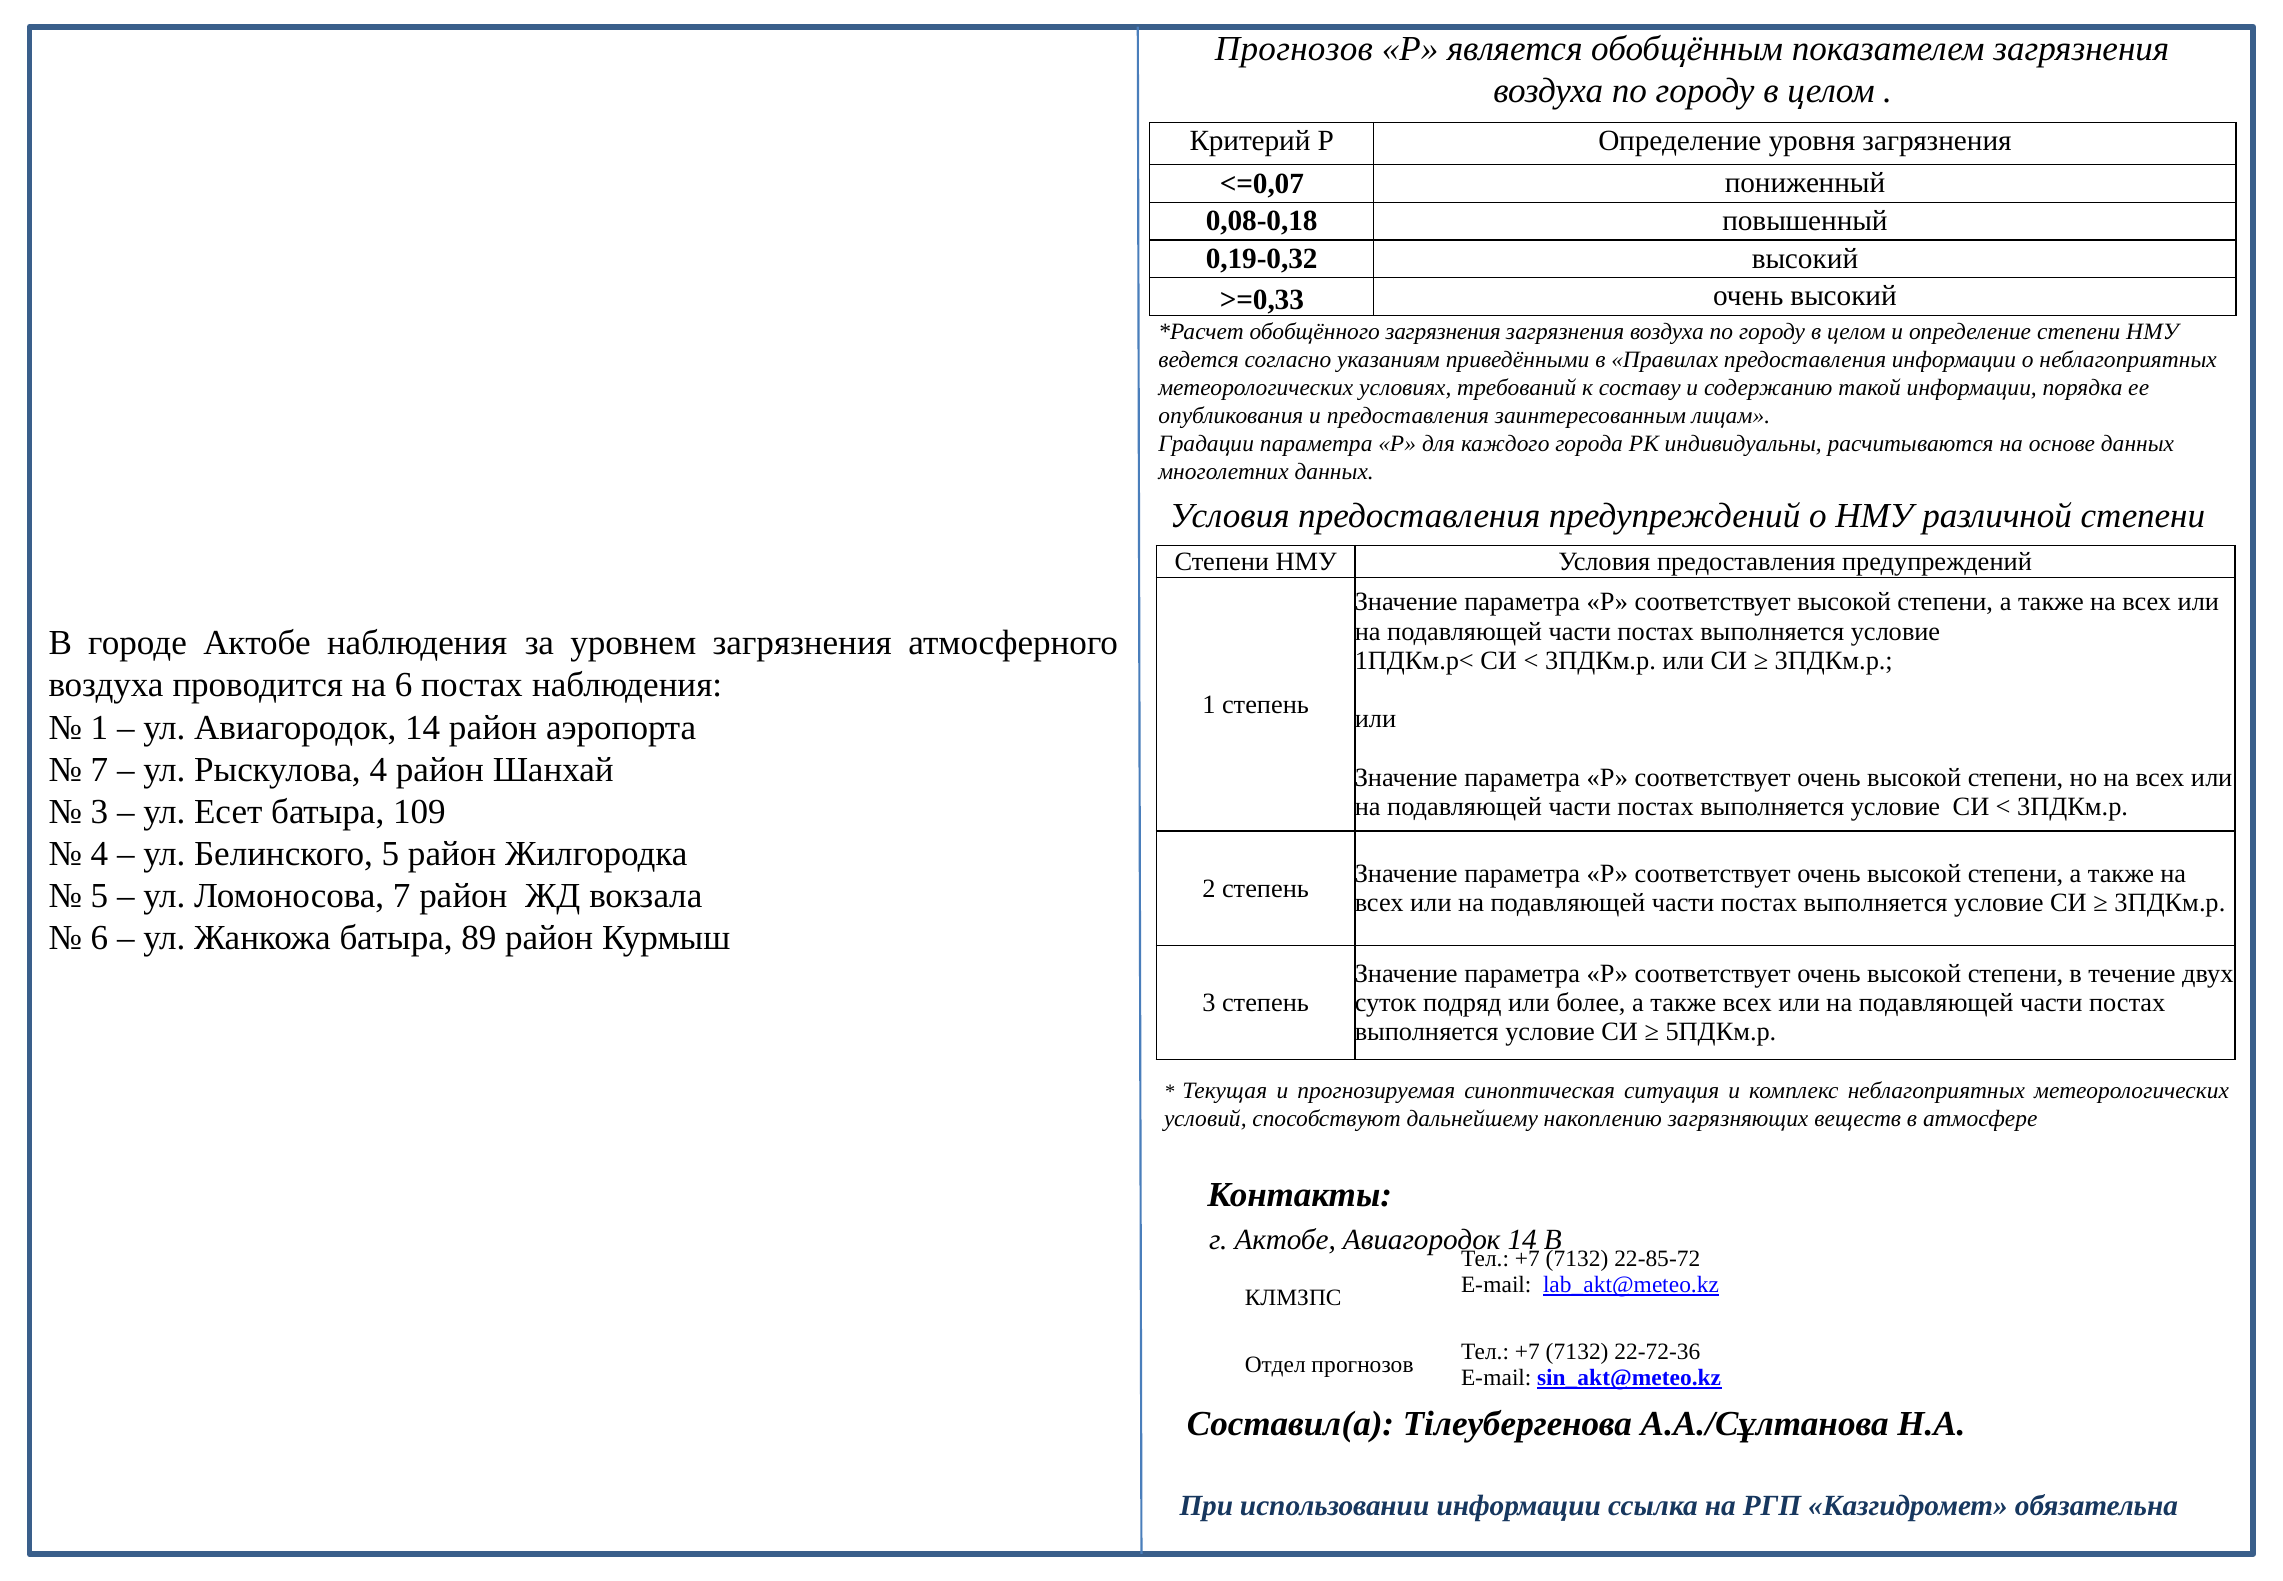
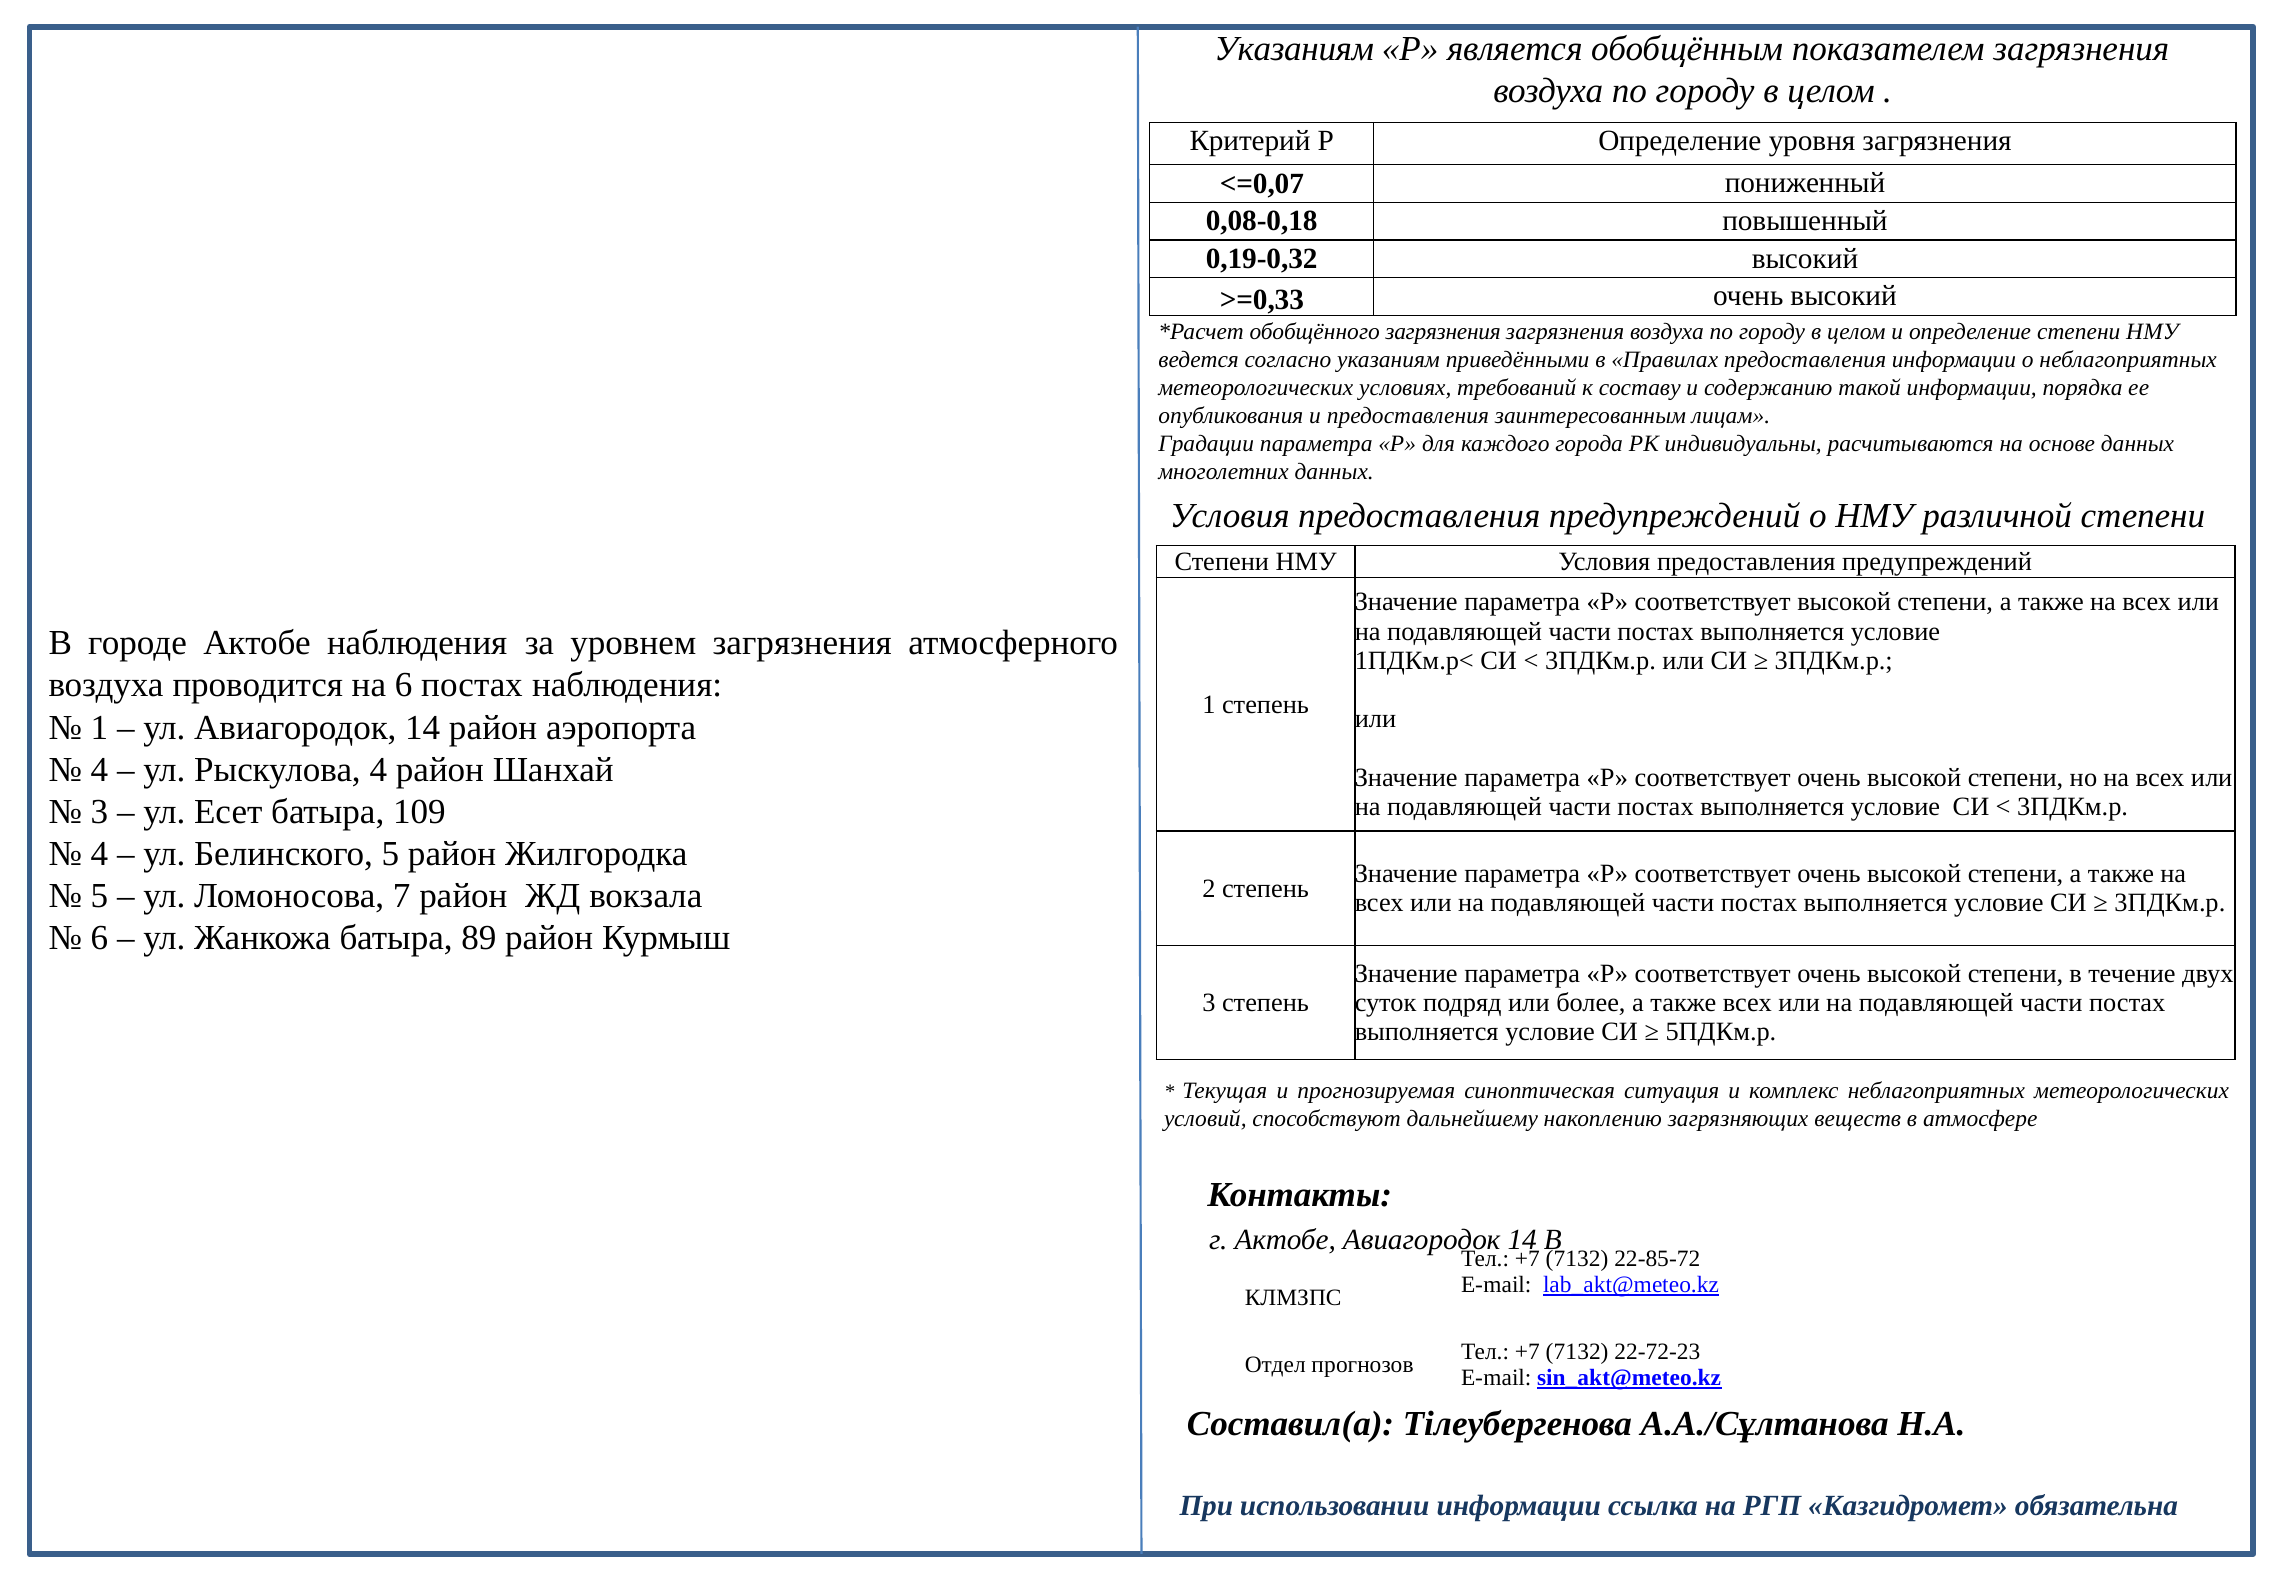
Прогнозов: Прогнозов -> Указаниям (1294, 49)
7: 7 -> 4 (99, 769)
22-72-36: 22-72-36 -> 22-72-23 (1657, 1351)
